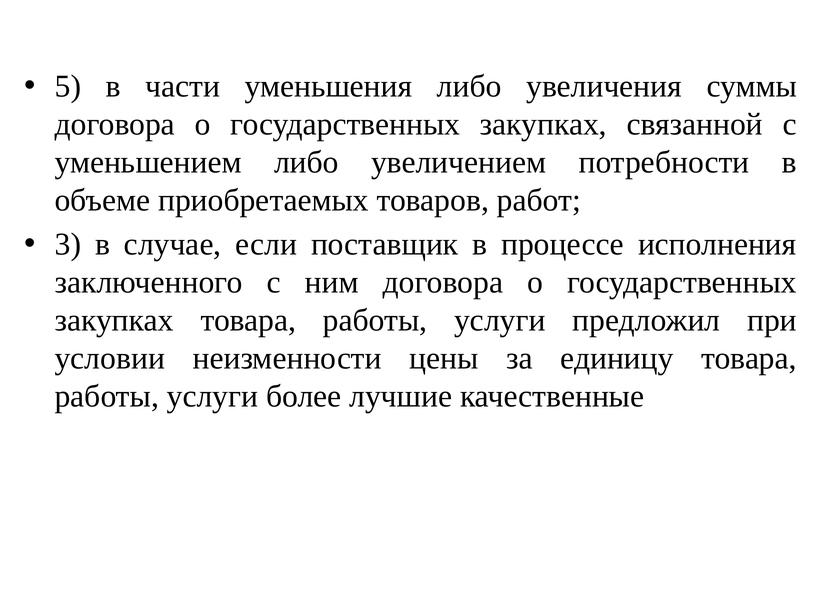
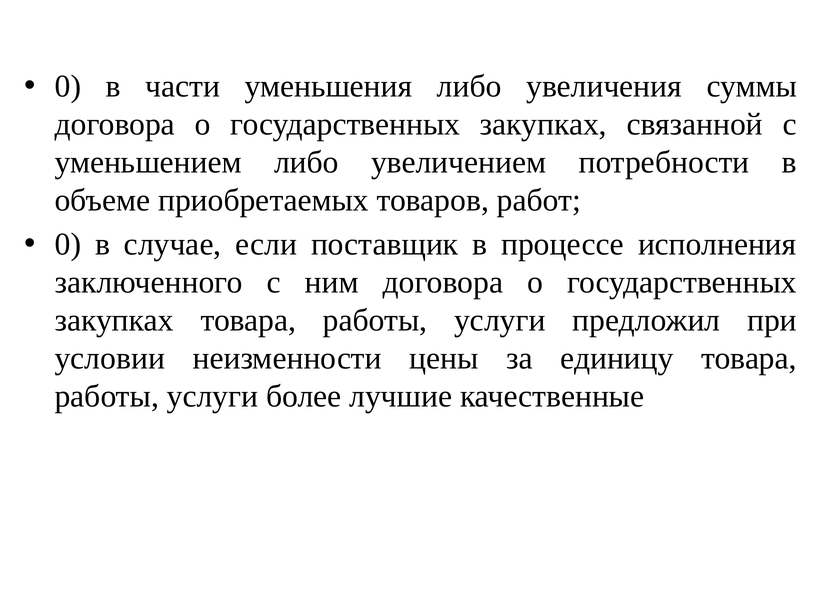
5: 5 -> 0 (68, 86)
3: 3 -> 0 (68, 245)
